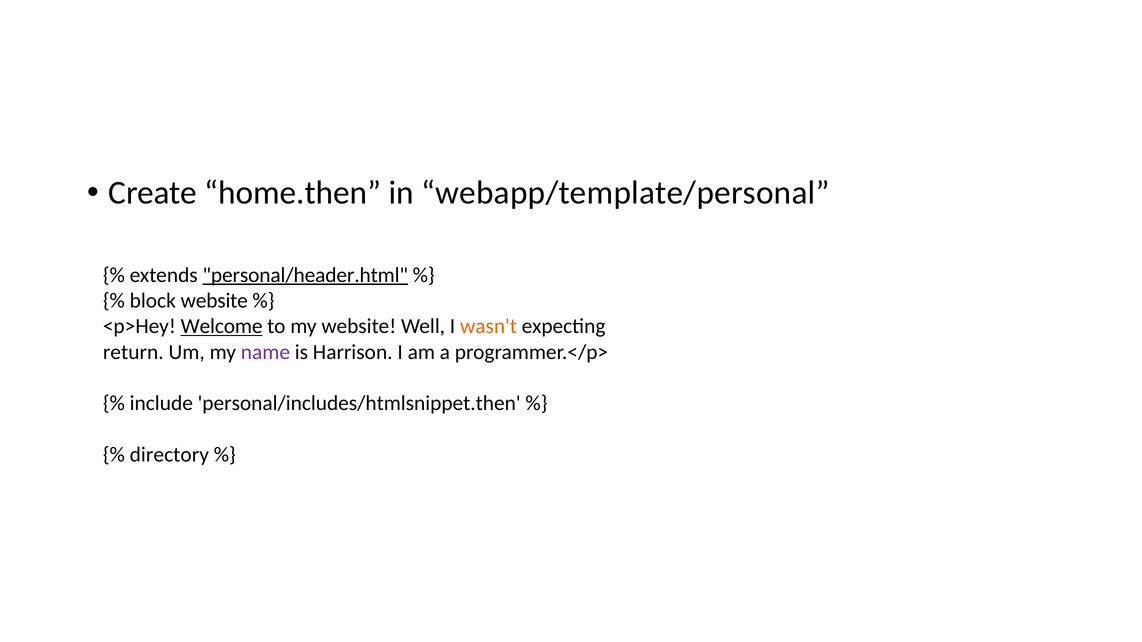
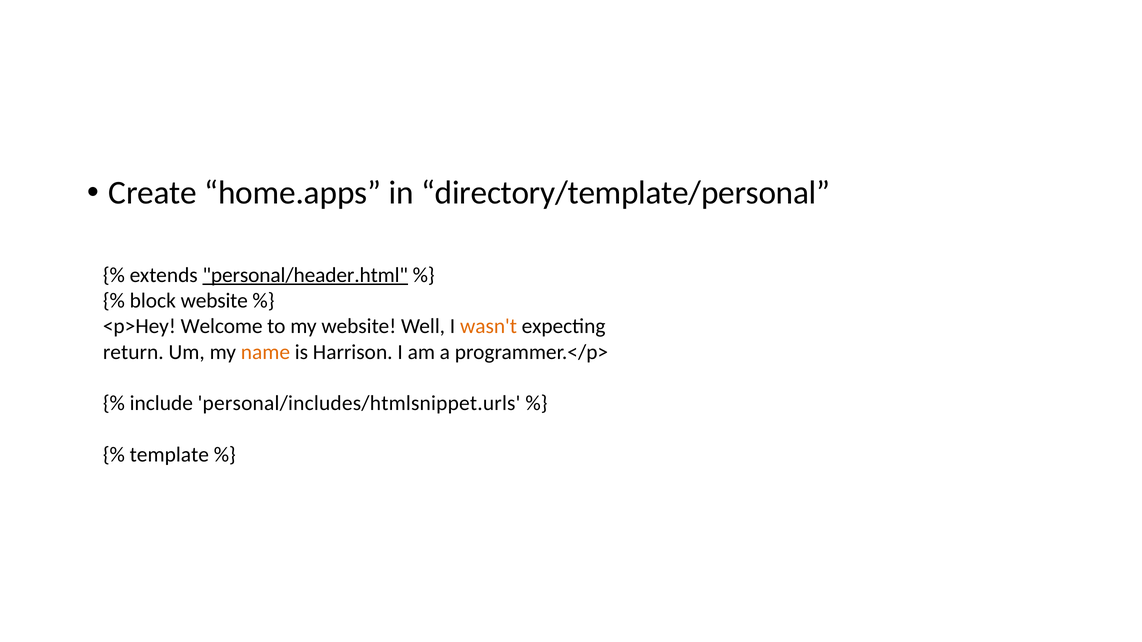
home.then: home.then -> home.apps (293, 193)
webapp/template/personal: webapp/template/personal -> directory/template/personal (626, 193)
Welcome underline: present -> none (222, 326)
name colour: purple -> orange (265, 352)
personal/includes/htmlsnippet.then: personal/includes/htmlsnippet.then -> personal/includes/htmlsnippet.urls (359, 404)
directory: directory -> template (169, 455)
